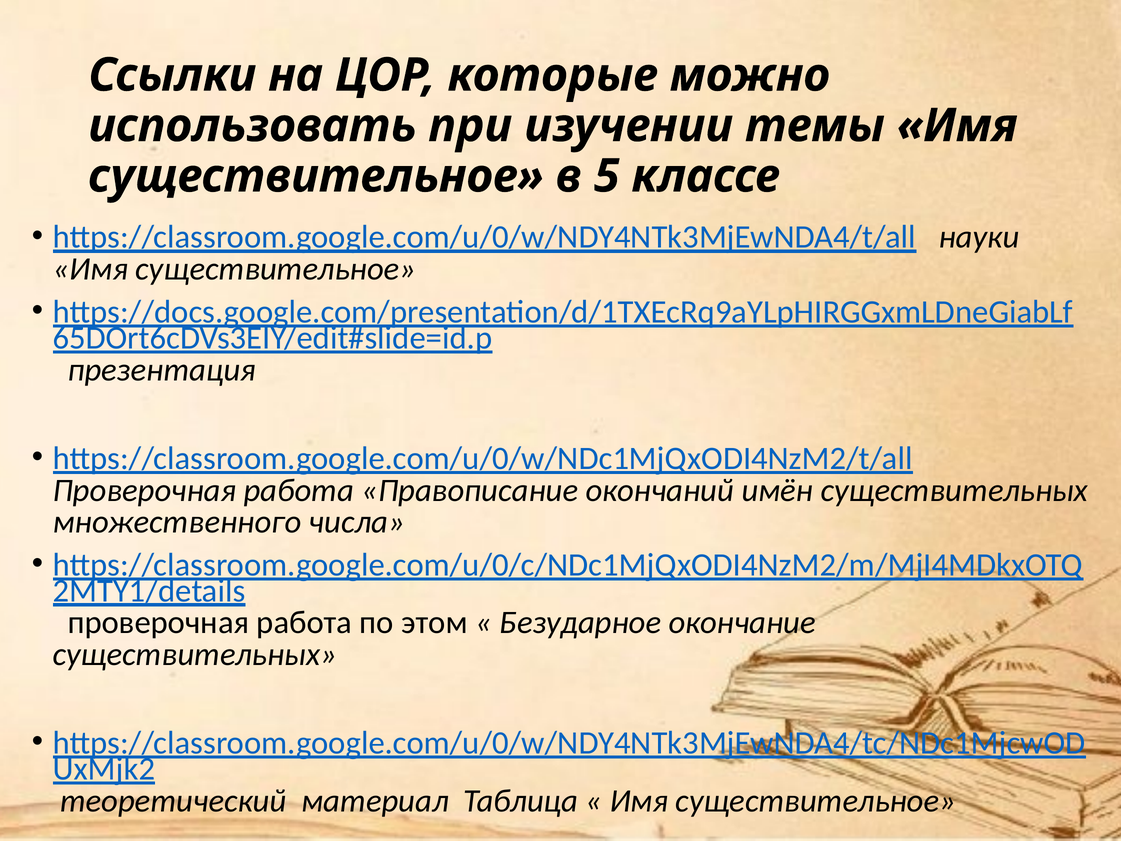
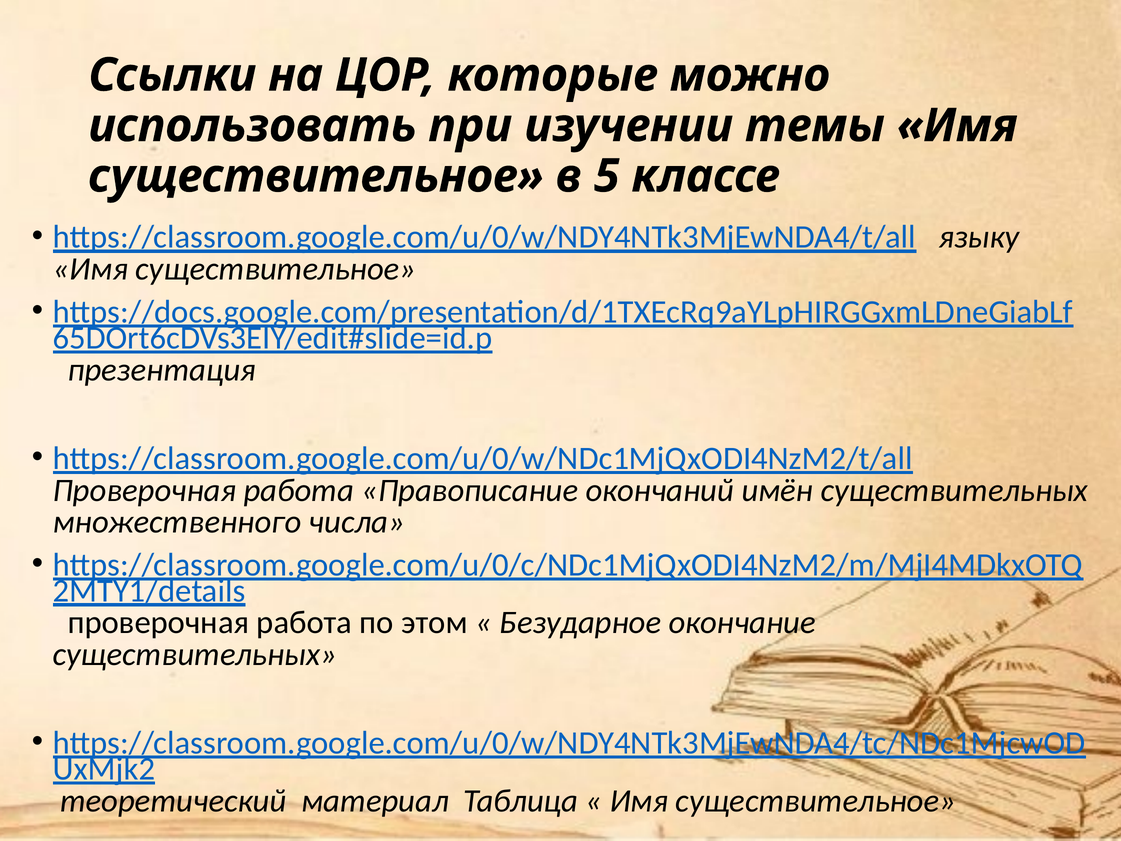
науки: науки -> языку (979, 237)
